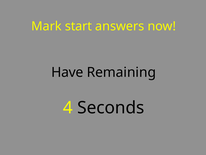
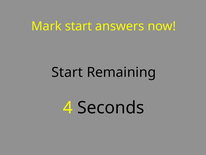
Have: Have -> Start (67, 72)
